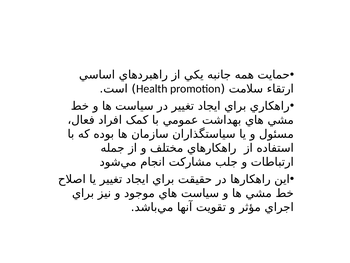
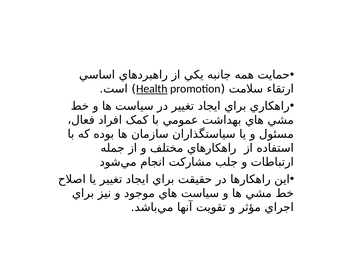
Health underline: none -> present (152, 89)
